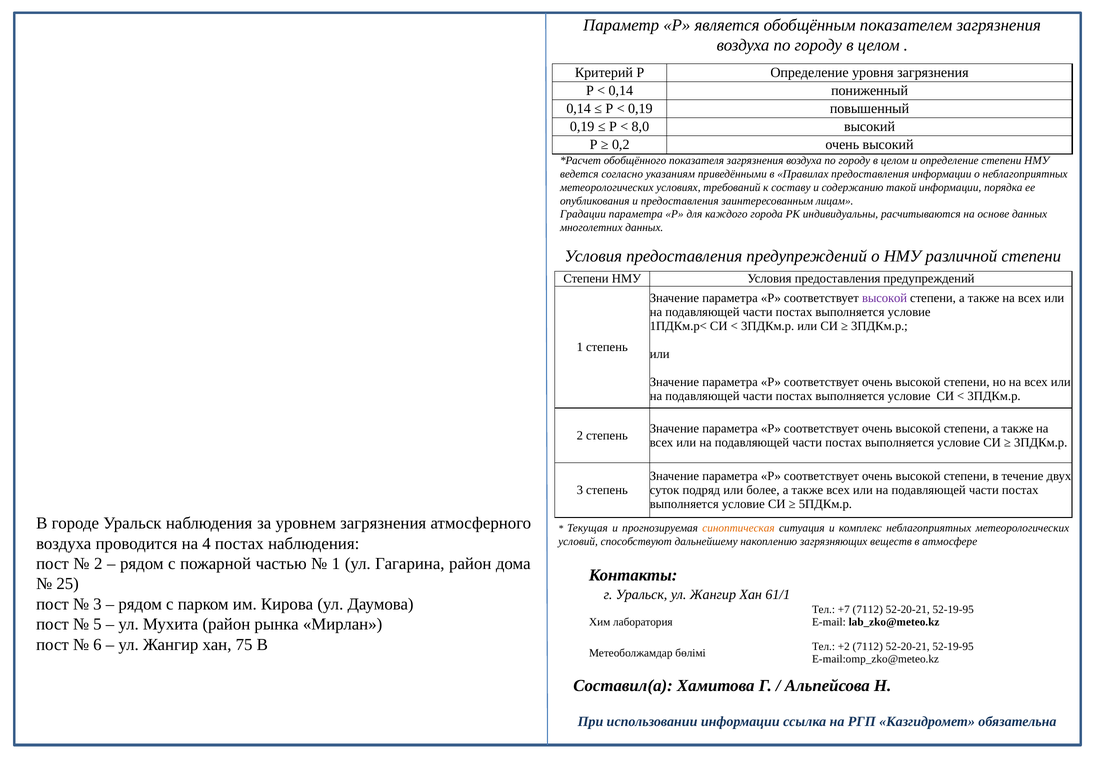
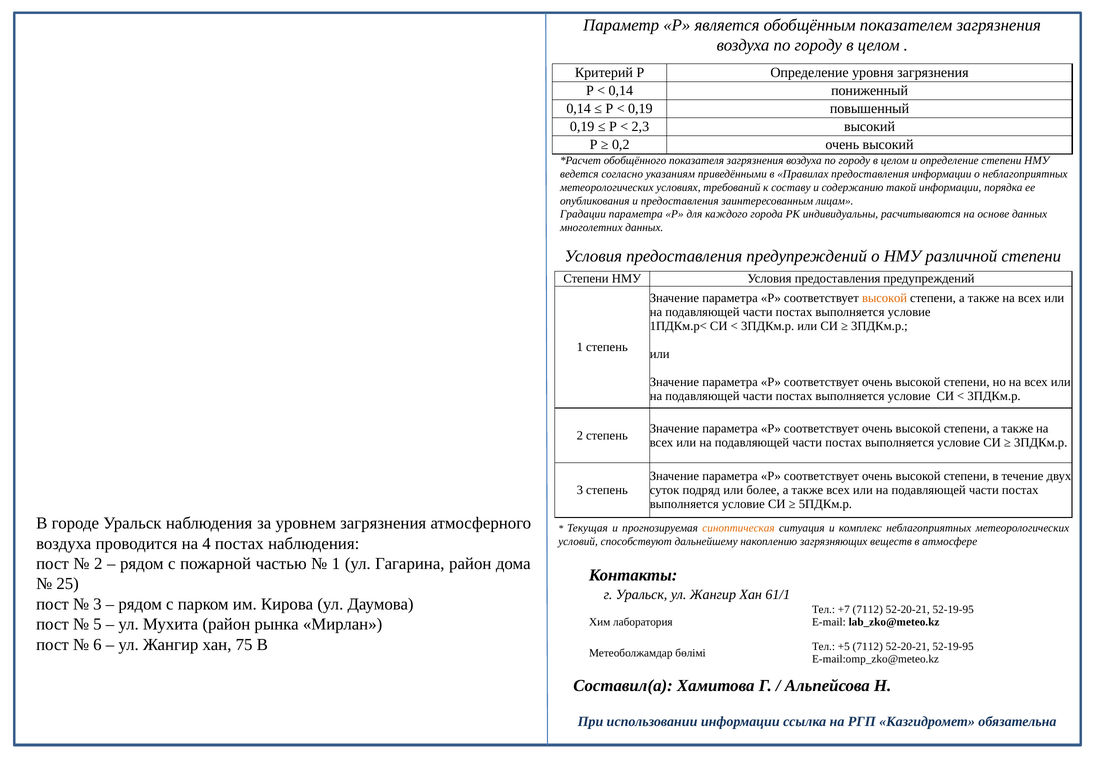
8,0: 8,0 -> 2,3 (640, 127)
высокой colour: purple -> orange (885, 298)
+2: +2 -> +5 (844, 647)
